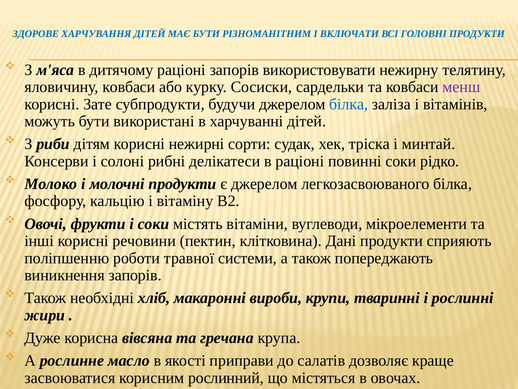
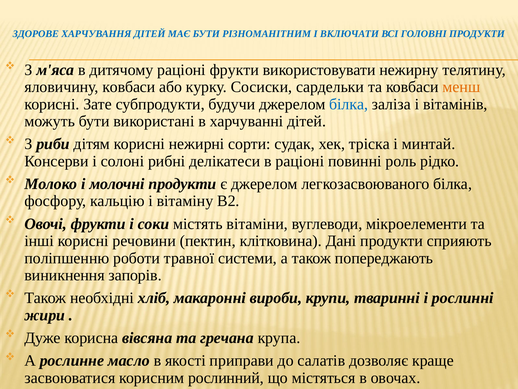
раціоні запорів: запорів -> фрукти (234, 70)
менш colour: purple -> orange (461, 87)
повинні соки: соки -> роль (401, 161)
